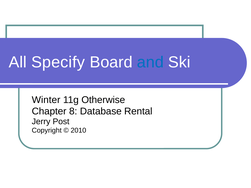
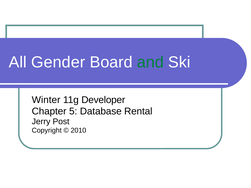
Specify: Specify -> Gender (58, 62)
and colour: blue -> green (150, 62)
Otherwise: Otherwise -> Developer (103, 100)
8: 8 -> 5 (73, 111)
